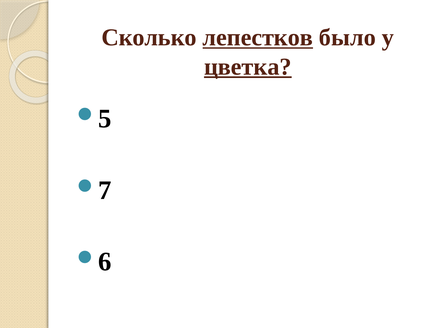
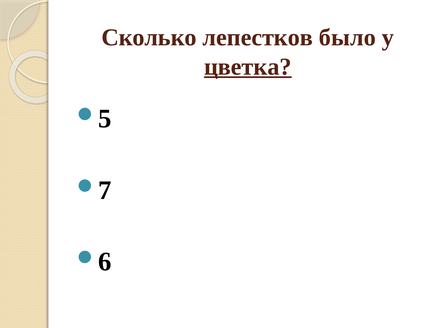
лепестков underline: present -> none (258, 38)
